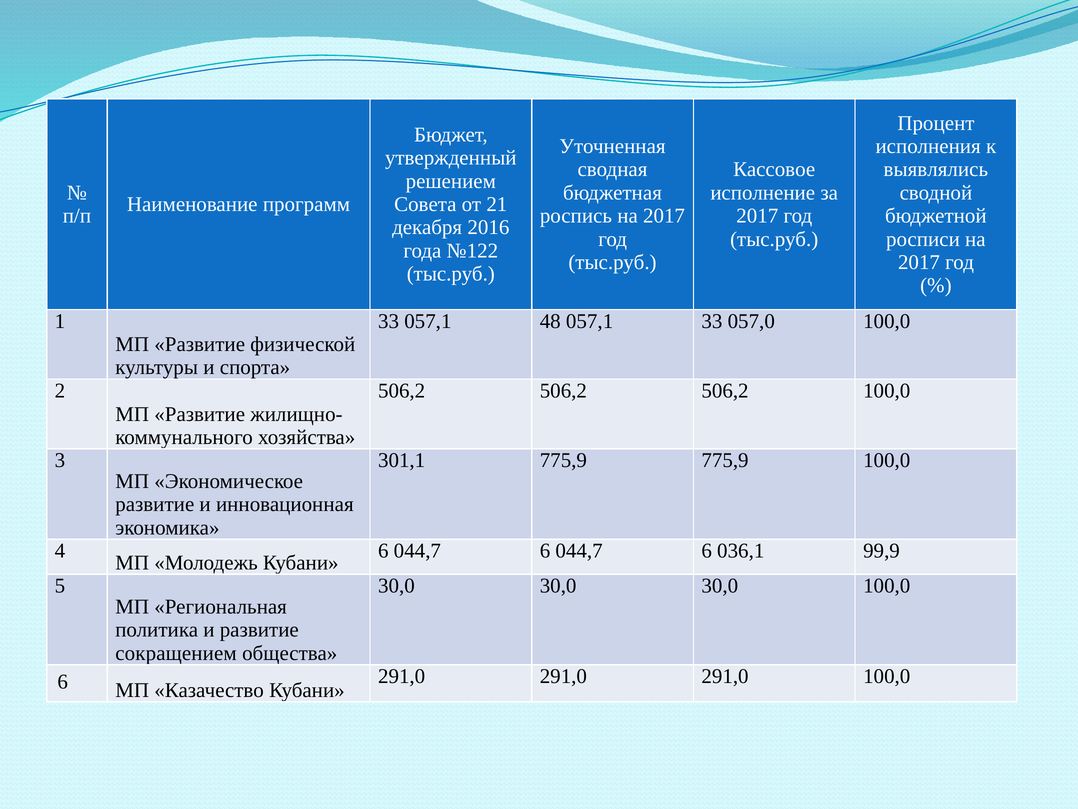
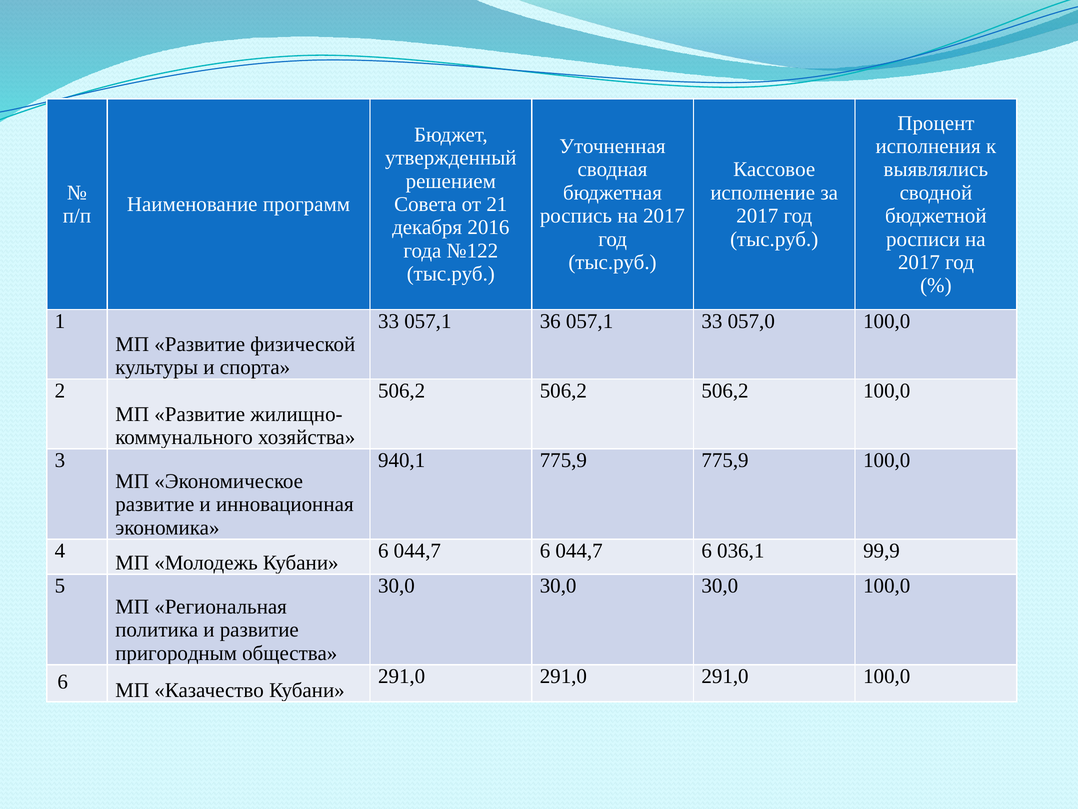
48: 48 -> 36 (550, 321)
301,1: 301,1 -> 940,1 (402, 460)
сокращением: сокращением -> пригородным (176, 653)
